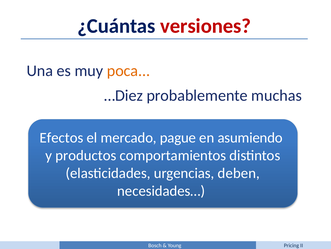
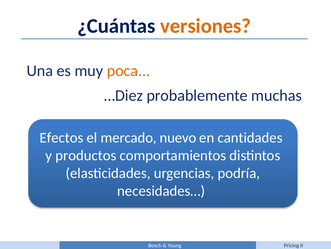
versiones colour: red -> orange (206, 26)
pague: pague -> nuevo (178, 137)
asumiendo: asumiendo -> cantidades (250, 137)
deben: deben -> podría (239, 173)
